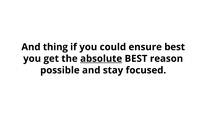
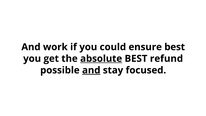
thing: thing -> work (55, 47)
reason: reason -> refund (166, 59)
and underline: none -> present (91, 70)
